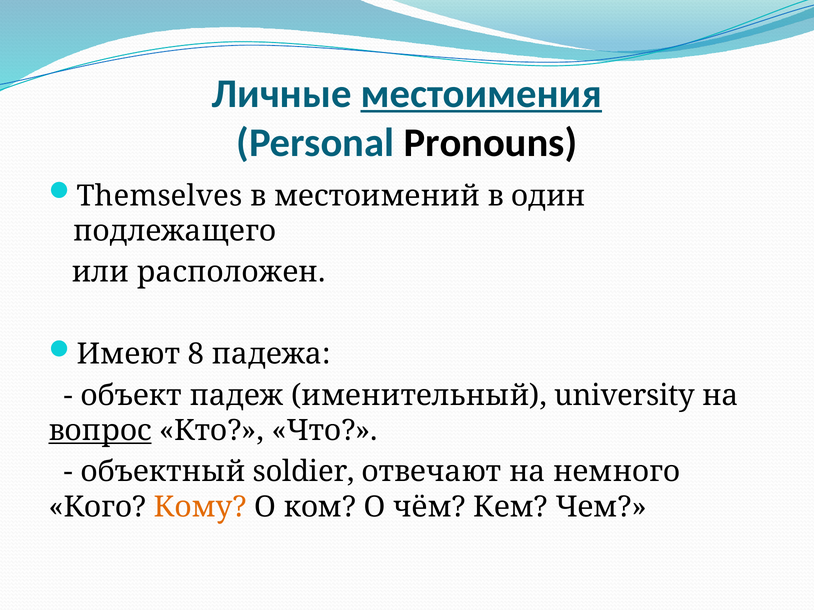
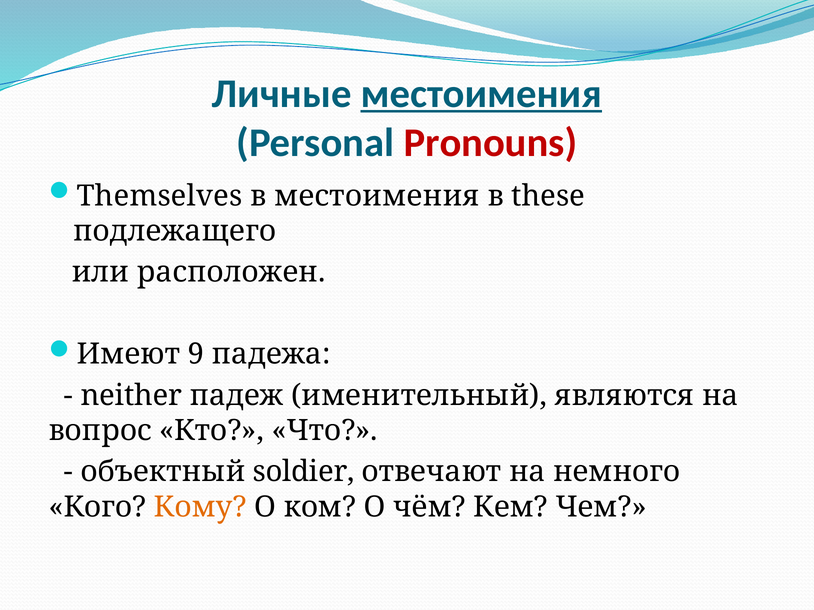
Pronouns colour: black -> red (490, 143)
в местоимений: местоимений -> местоимения (377, 196)
один: один -> these (548, 196)
8: 8 -> 9 (196, 355)
объект: объект -> neither (131, 396)
university: university -> являются (624, 396)
вопрос underline: present -> none (100, 431)
